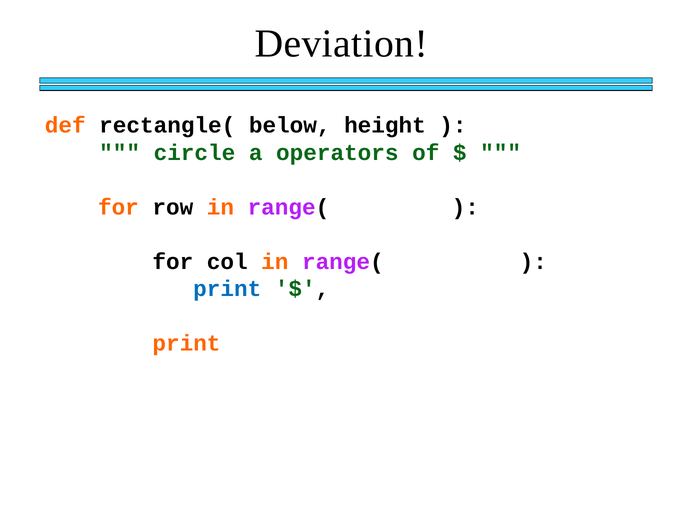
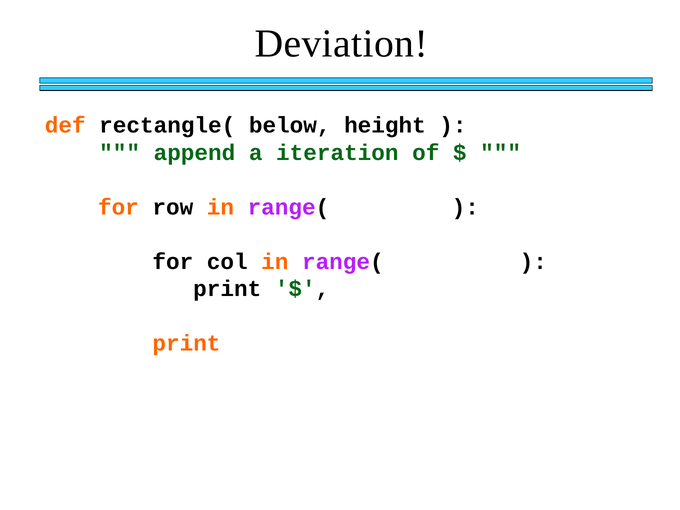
circle: circle -> append (194, 153)
operators: operators -> iteration (337, 153)
print colour: blue -> black (227, 289)
